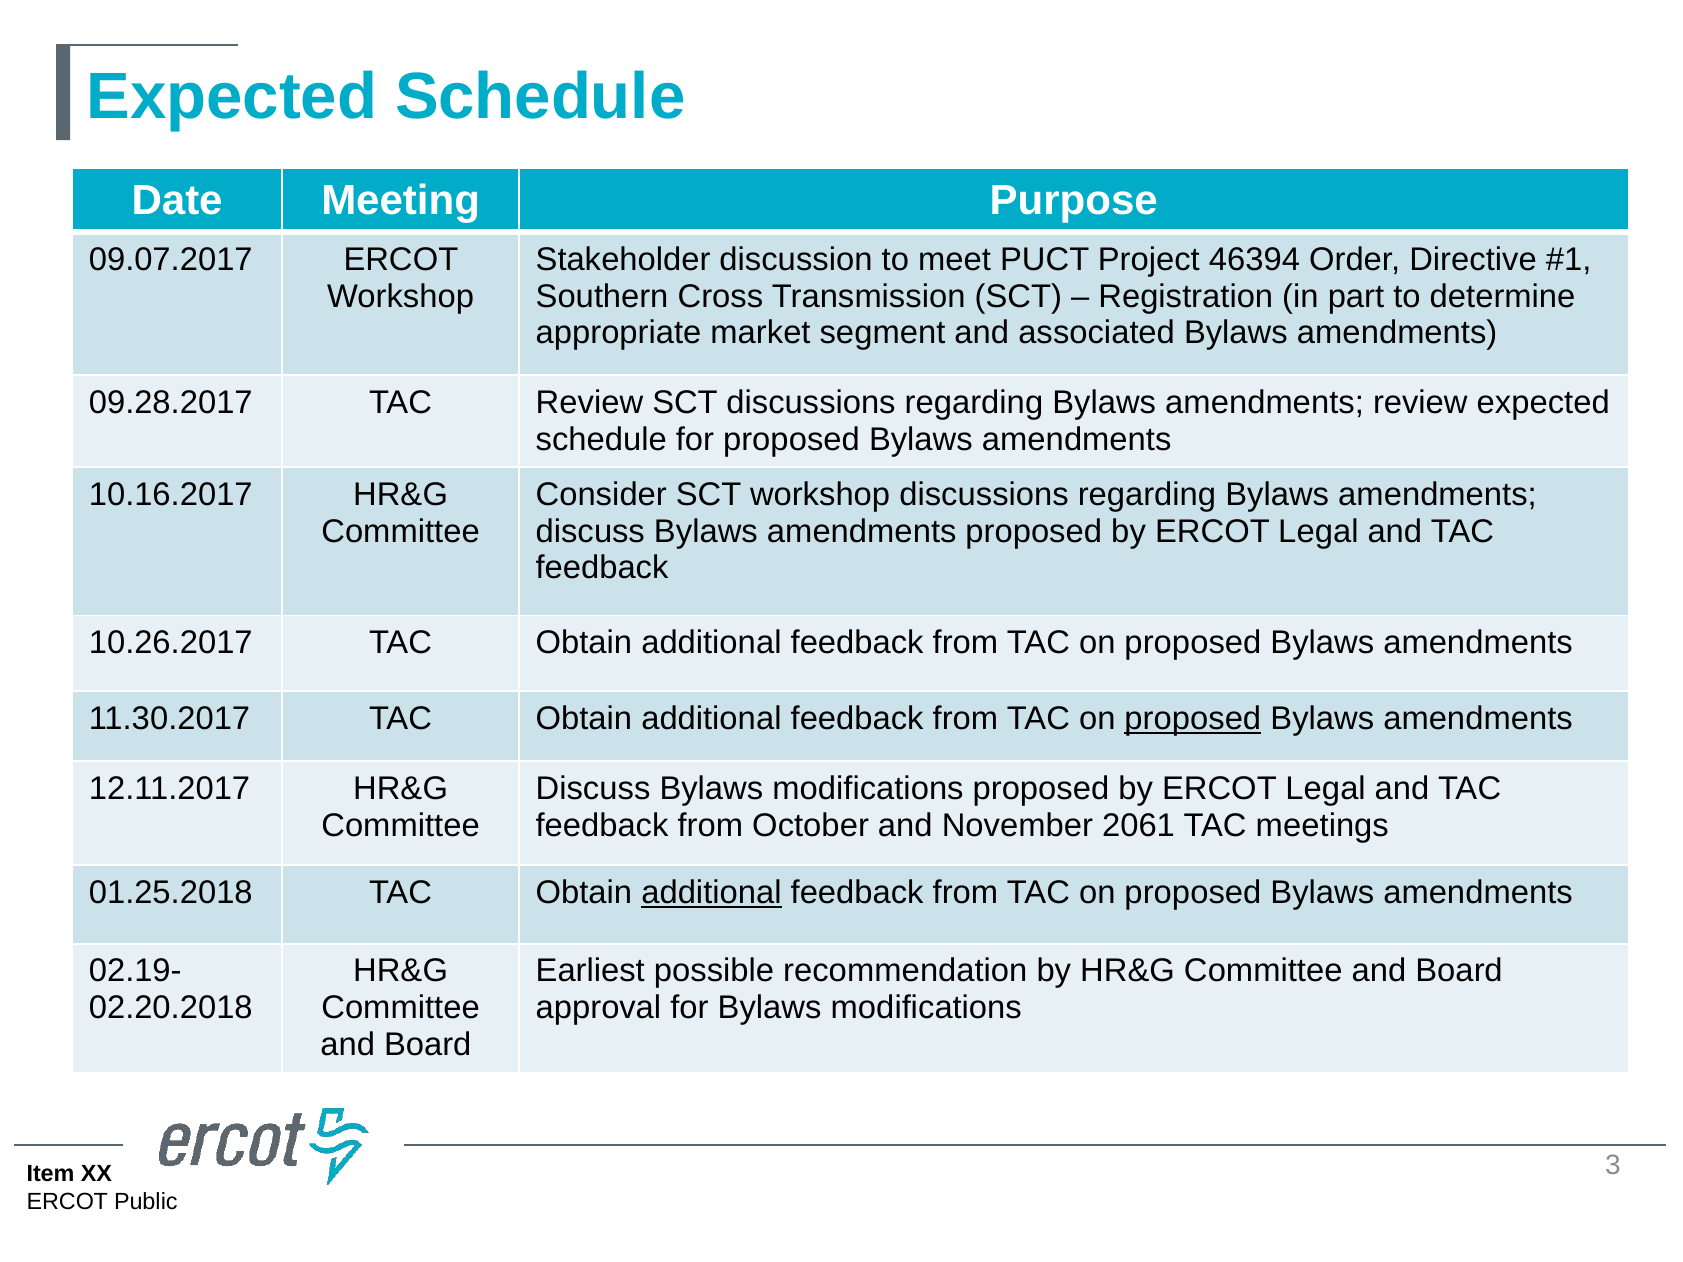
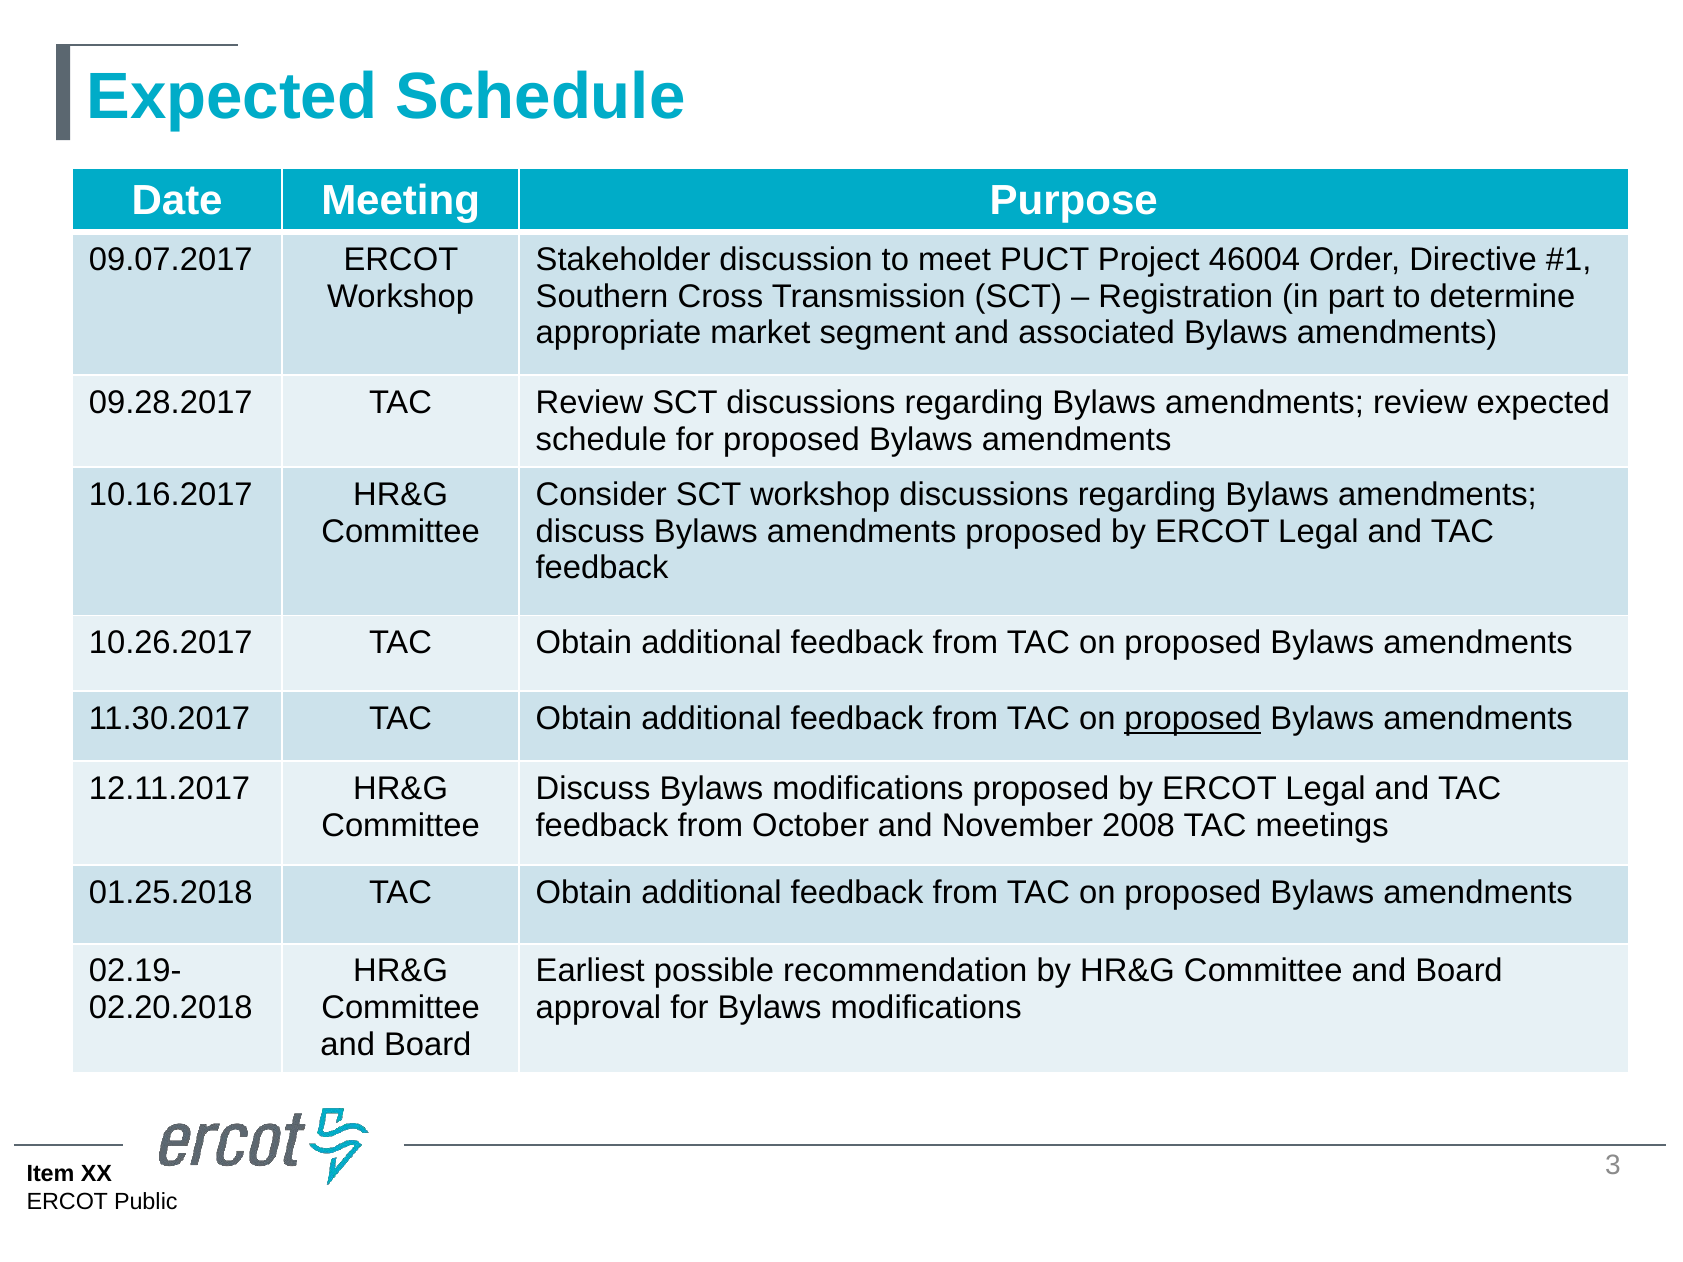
46394: 46394 -> 46004 (1254, 260)
2061: 2061 -> 2008 (1139, 826)
additional underline: present -> none (711, 893)
